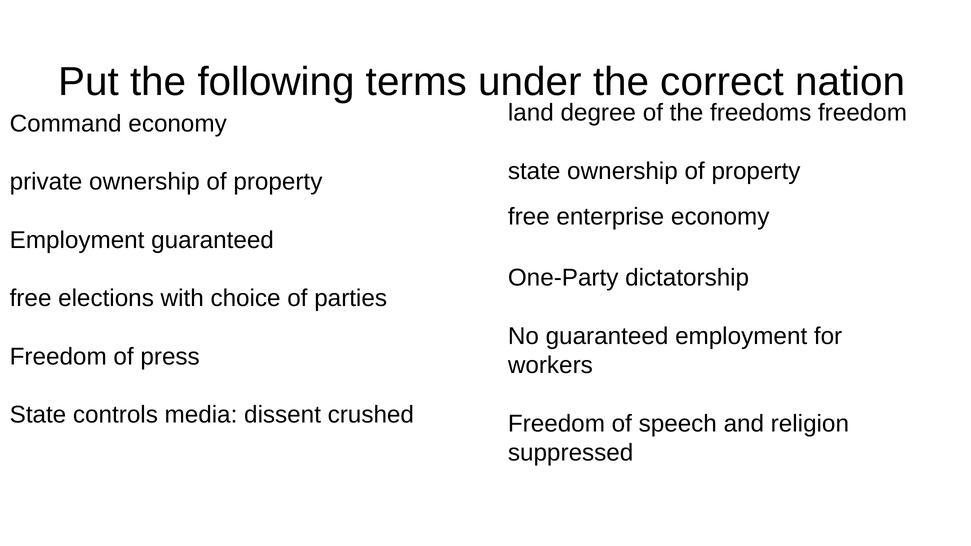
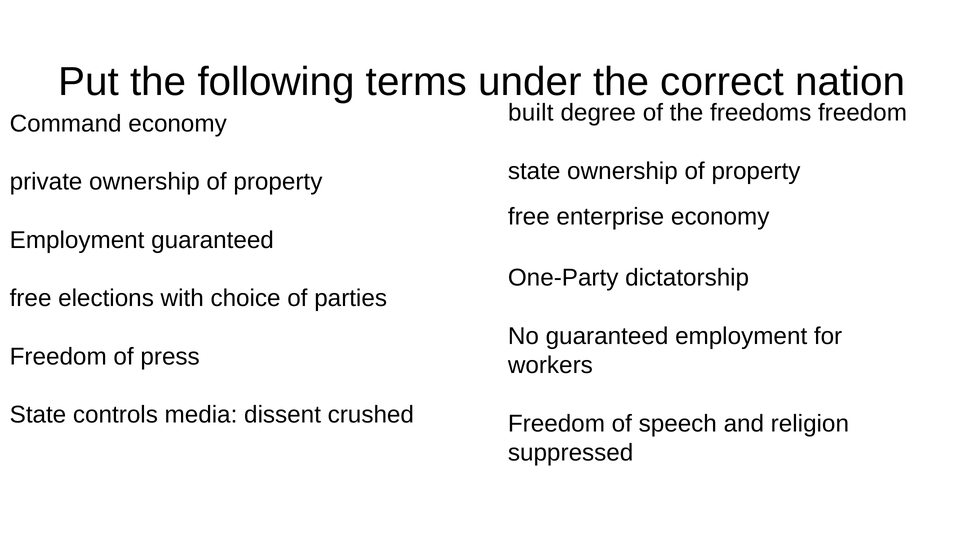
land: land -> built (531, 113)
